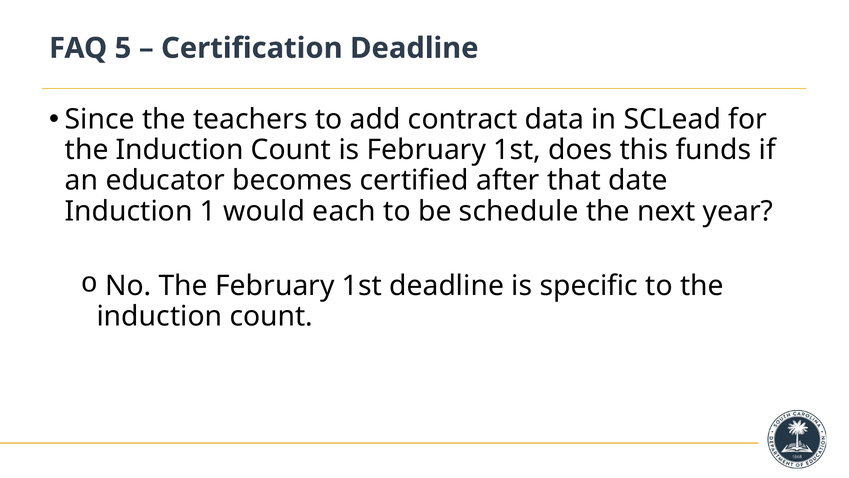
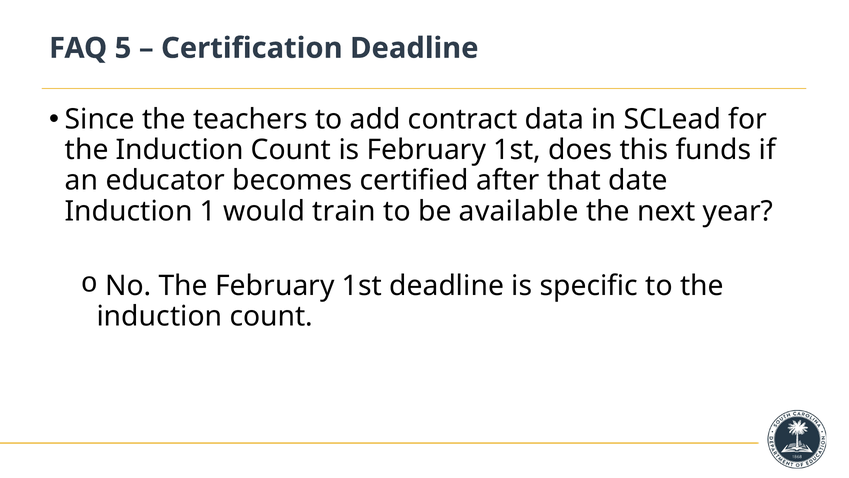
each: each -> train (344, 211)
schedule: schedule -> available (519, 211)
